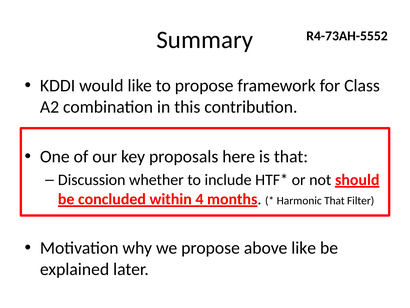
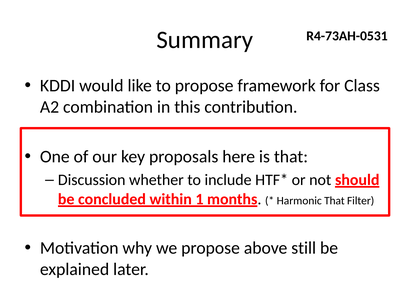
R4-73AH-5552: R4-73AH-5552 -> R4-73AH-0531 (347, 36)
4: 4 -> 1 (199, 199)
above like: like -> still (304, 248)
